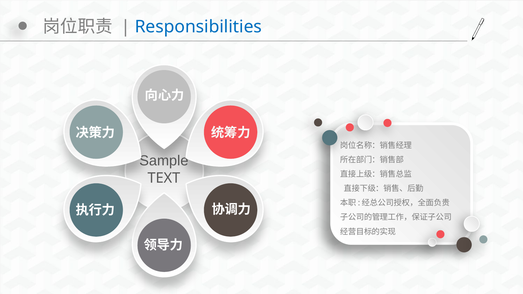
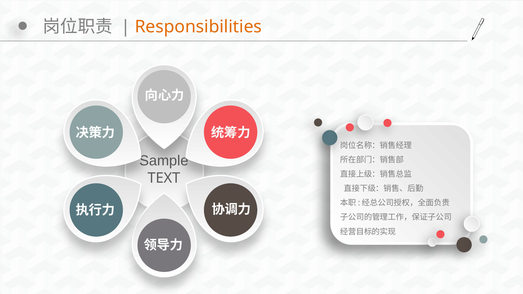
Responsibilities colour: blue -> orange (198, 27)
